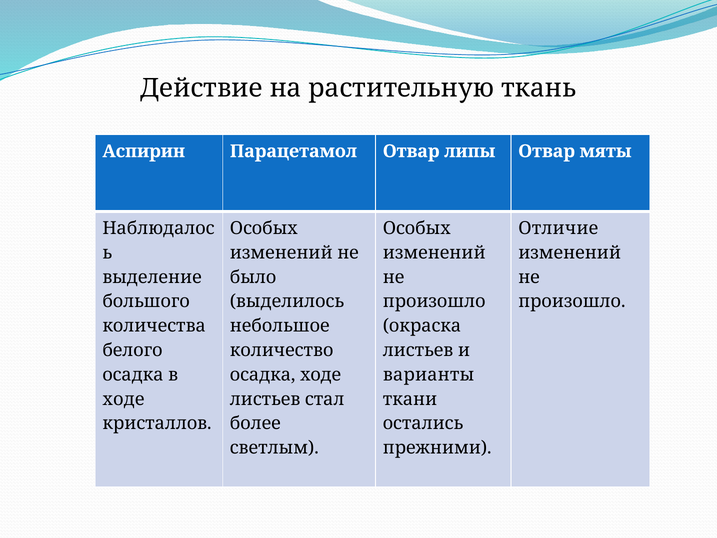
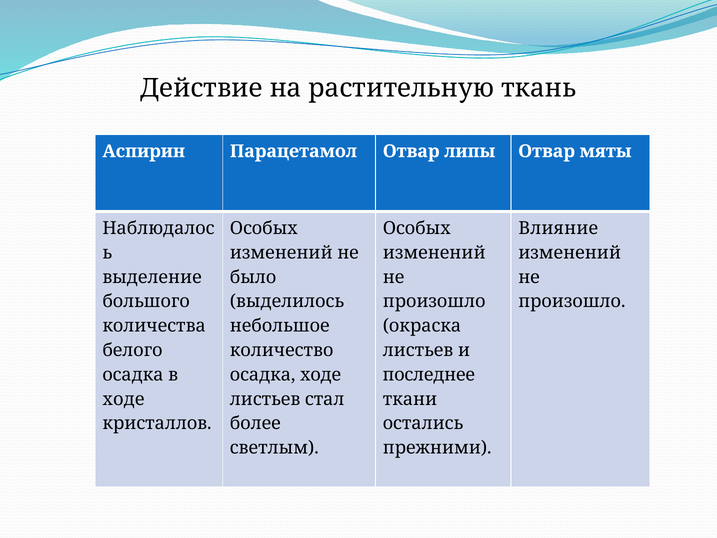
Отличие: Отличие -> Влияние (558, 228)
варианты: варианты -> последнее (429, 375)
